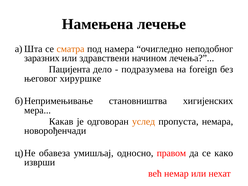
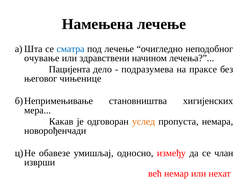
сматра colour: orange -> blue (71, 49)
под намера: намера -> лечење (119, 49)
заразних: заразних -> очување (42, 58)
foreign: foreign -> праксе (203, 69)
хируршке: хируршке -> чињенице (80, 79)
обавеза: обавеза -> обавезе (55, 153)
правом: правом -> између (171, 153)
како: како -> члан (224, 153)
